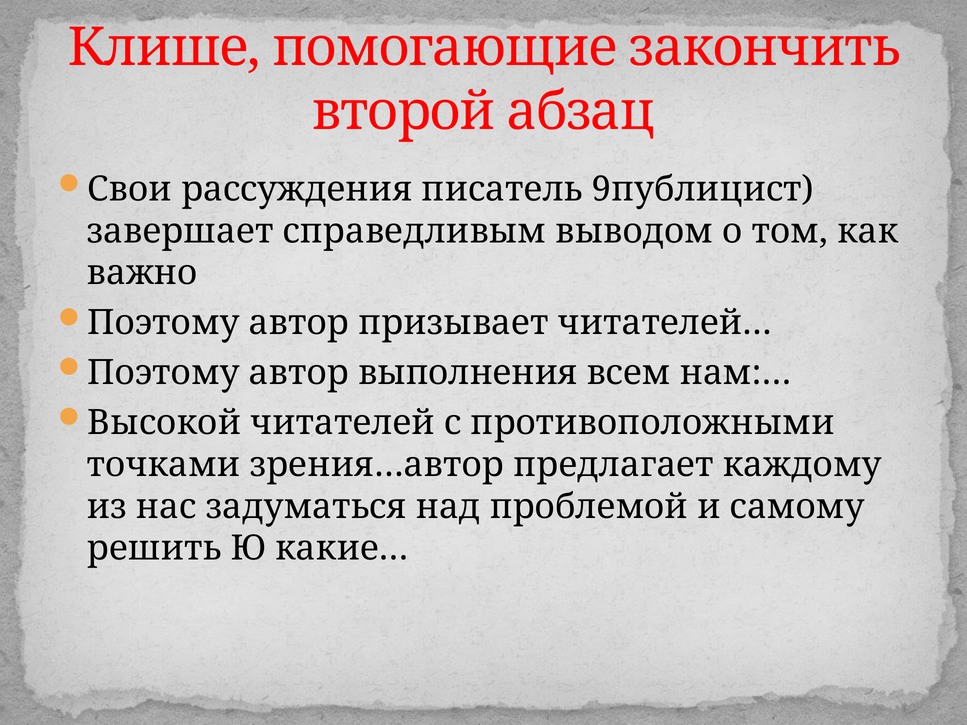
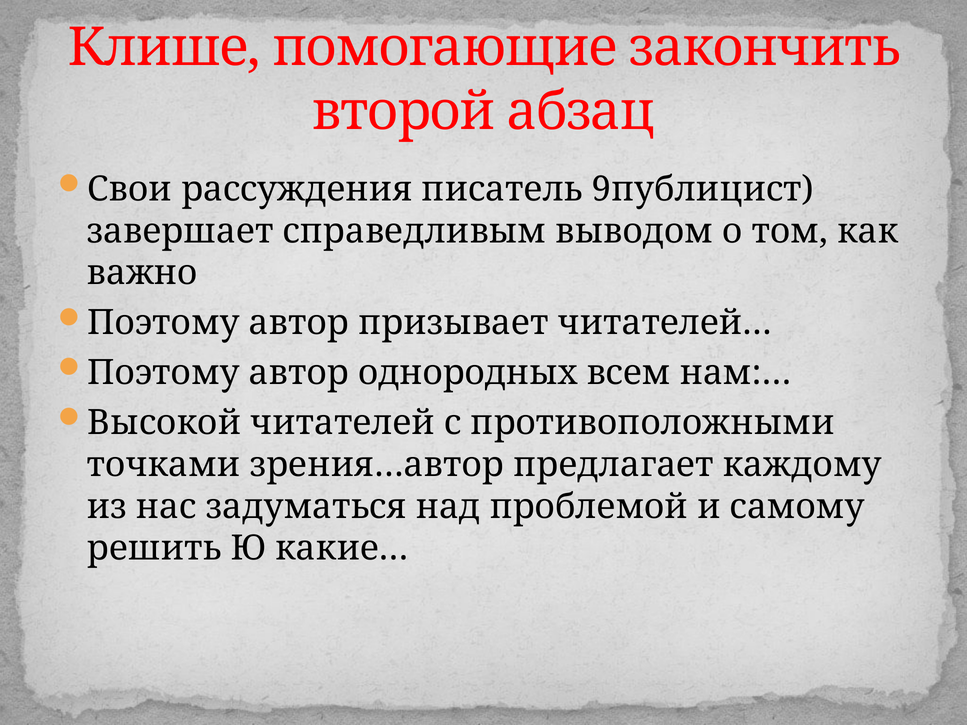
выполнения: выполнения -> однородных (468, 373)
